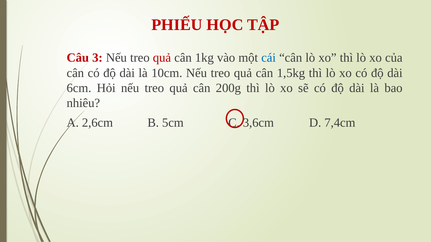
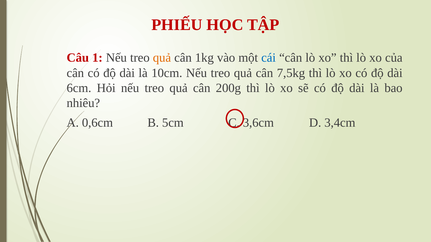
3: 3 -> 1 (97, 58)
quả colour: red -> orange (162, 58)
1,5kg: 1,5kg -> 7,5kg (291, 73)
2,6cm: 2,6cm -> 0,6cm (97, 123)
7,4cm: 7,4cm -> 3,4cm (340, 123)
